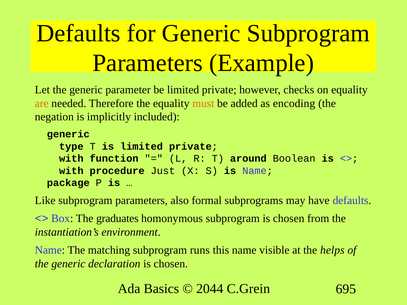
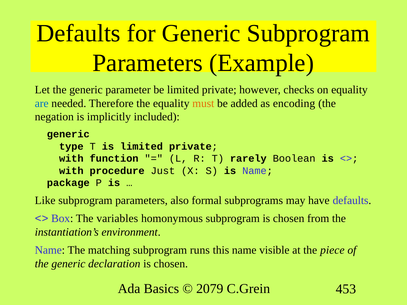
are colour: orange -> blue (42, 103)
around: around -> rarely (248, 159)
graduates: graduates -> variables (117, 219)
helps: helps -> piece (332, 250)
2044: 2044 -> 2079 (210, 289)
695: 695 -> 453 (346, 289)
